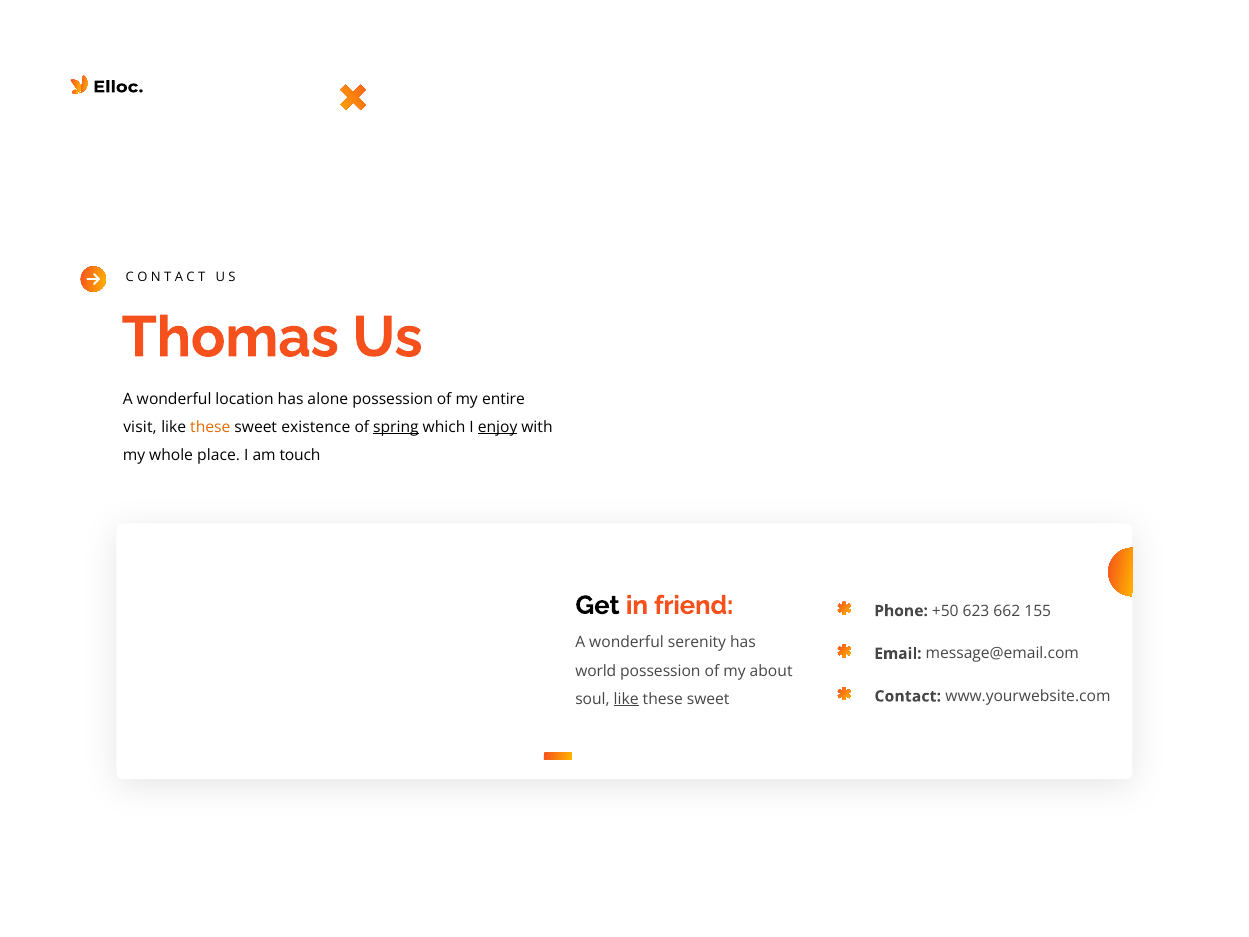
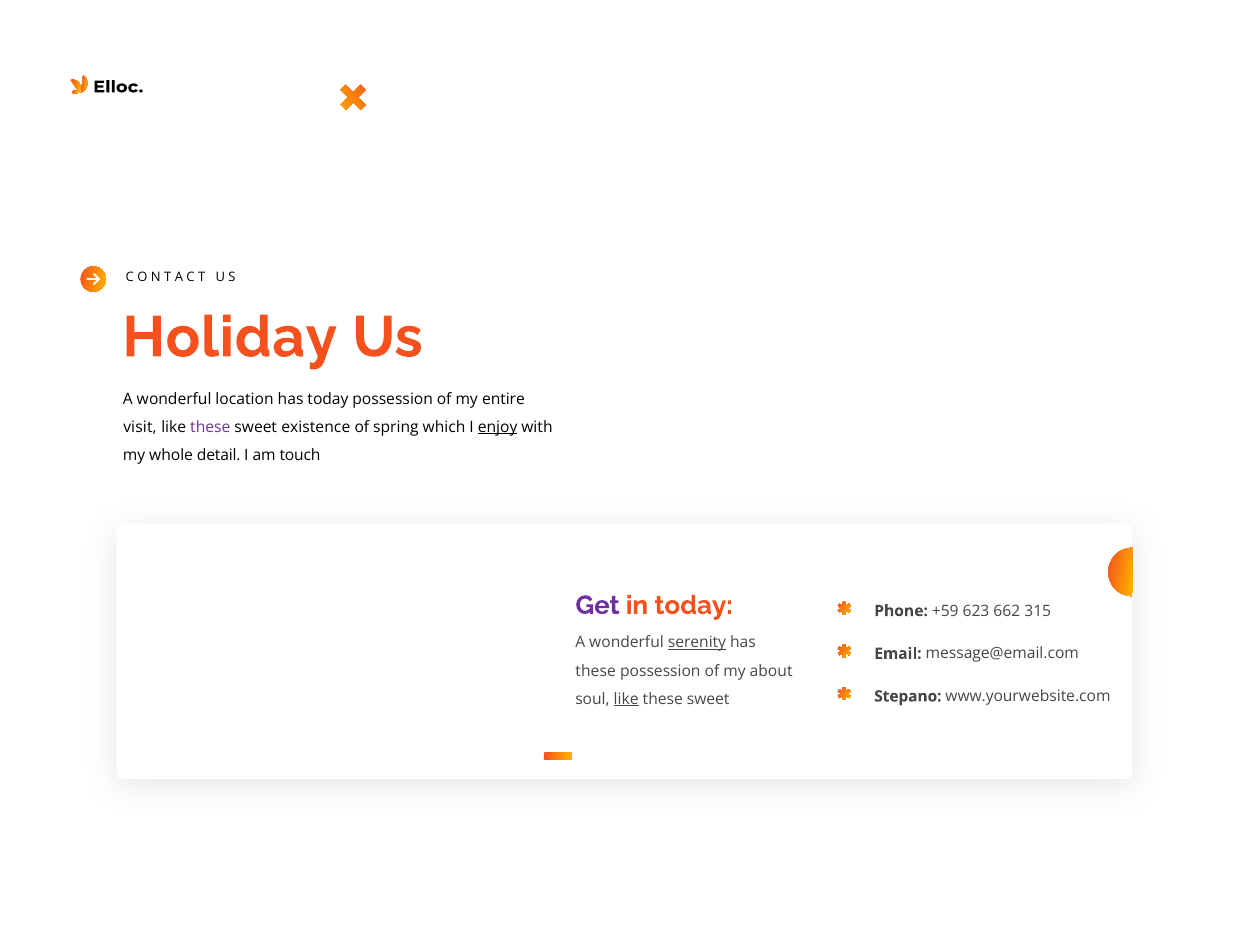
Thomas: Thomas -> Holiday (230, 337)
has alone: alone -> today (328, 399)
these colour: orange -> purple (210, 427)
spring underline: present -> none (396, 427)
place: place -> detail (219, 455)
Get colour: black -> purple (597, 605)
in friend: friend -> today (694, 605)
+50: +50 -> +59 (945, 611)
155: 155 -> 315 (1038, 611)
serenity underline: none -> present (697, 643)
world: world -> these (596, 671)
Contact: Contact -> Stepano (908, 696)
